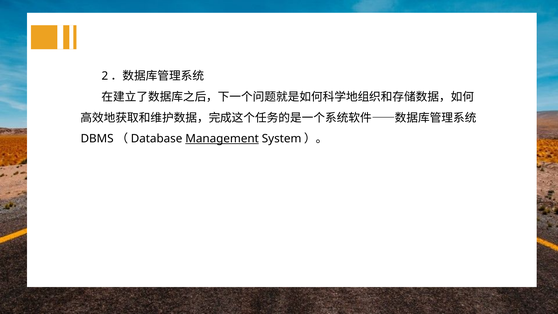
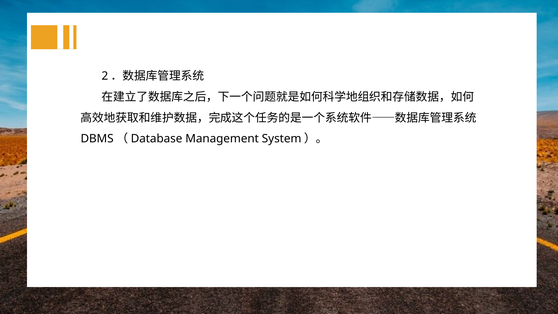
Management underline: present -> none (222, 139)
